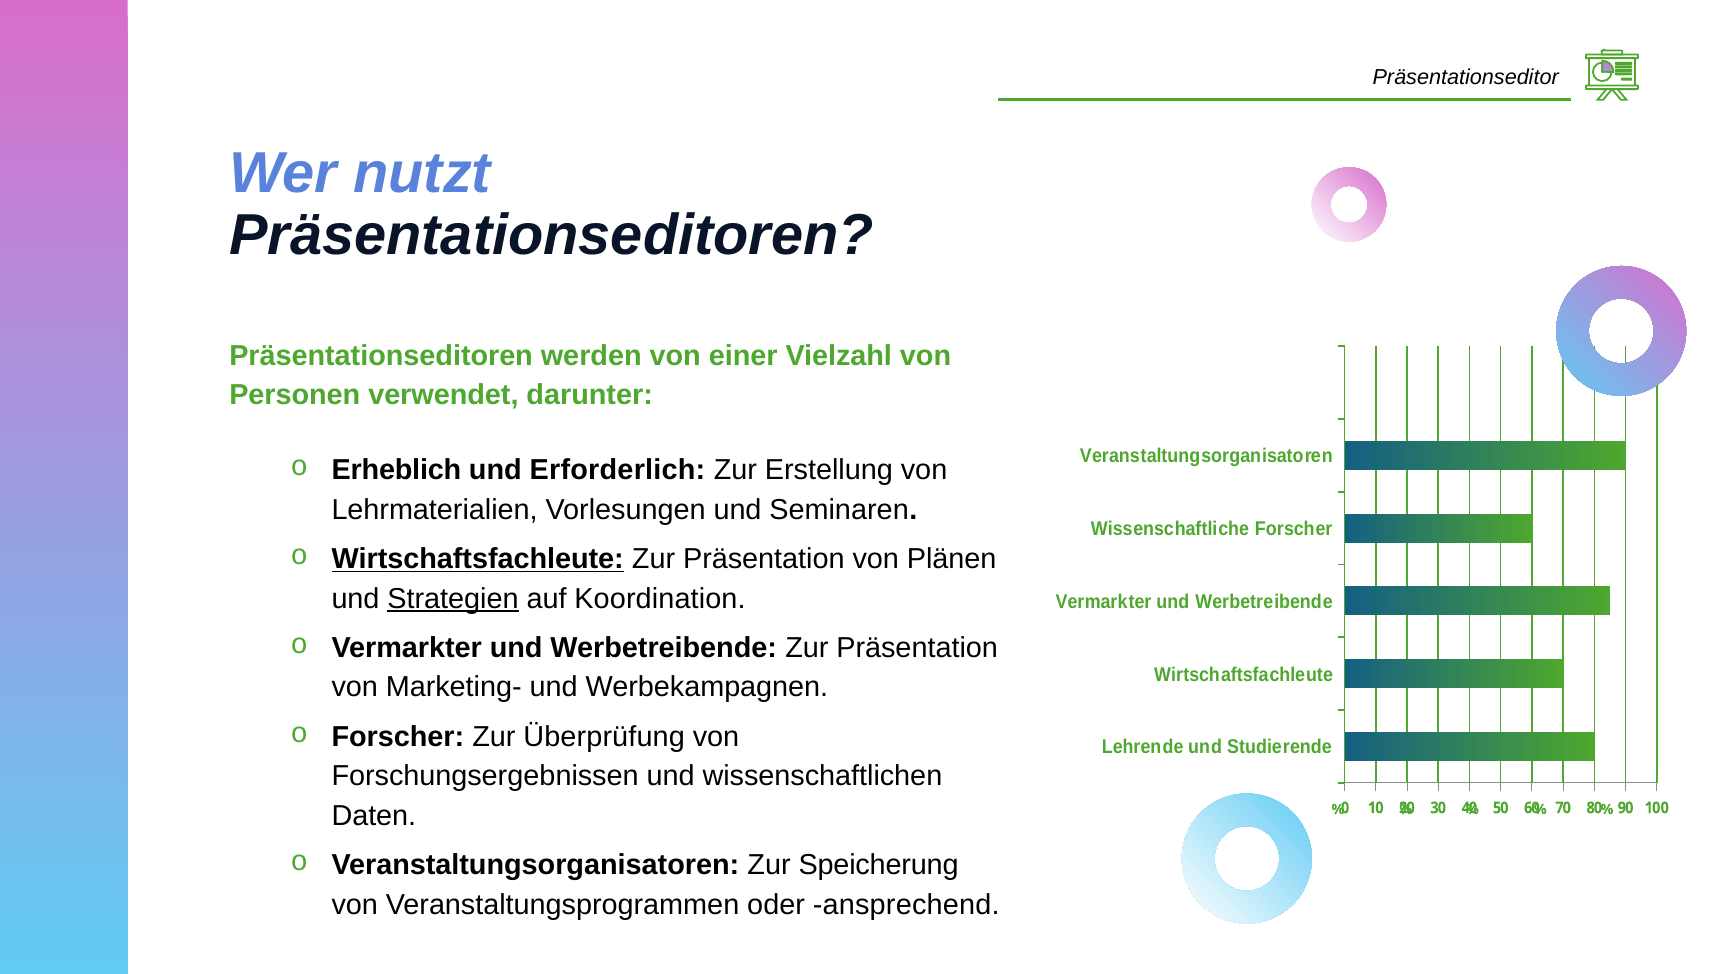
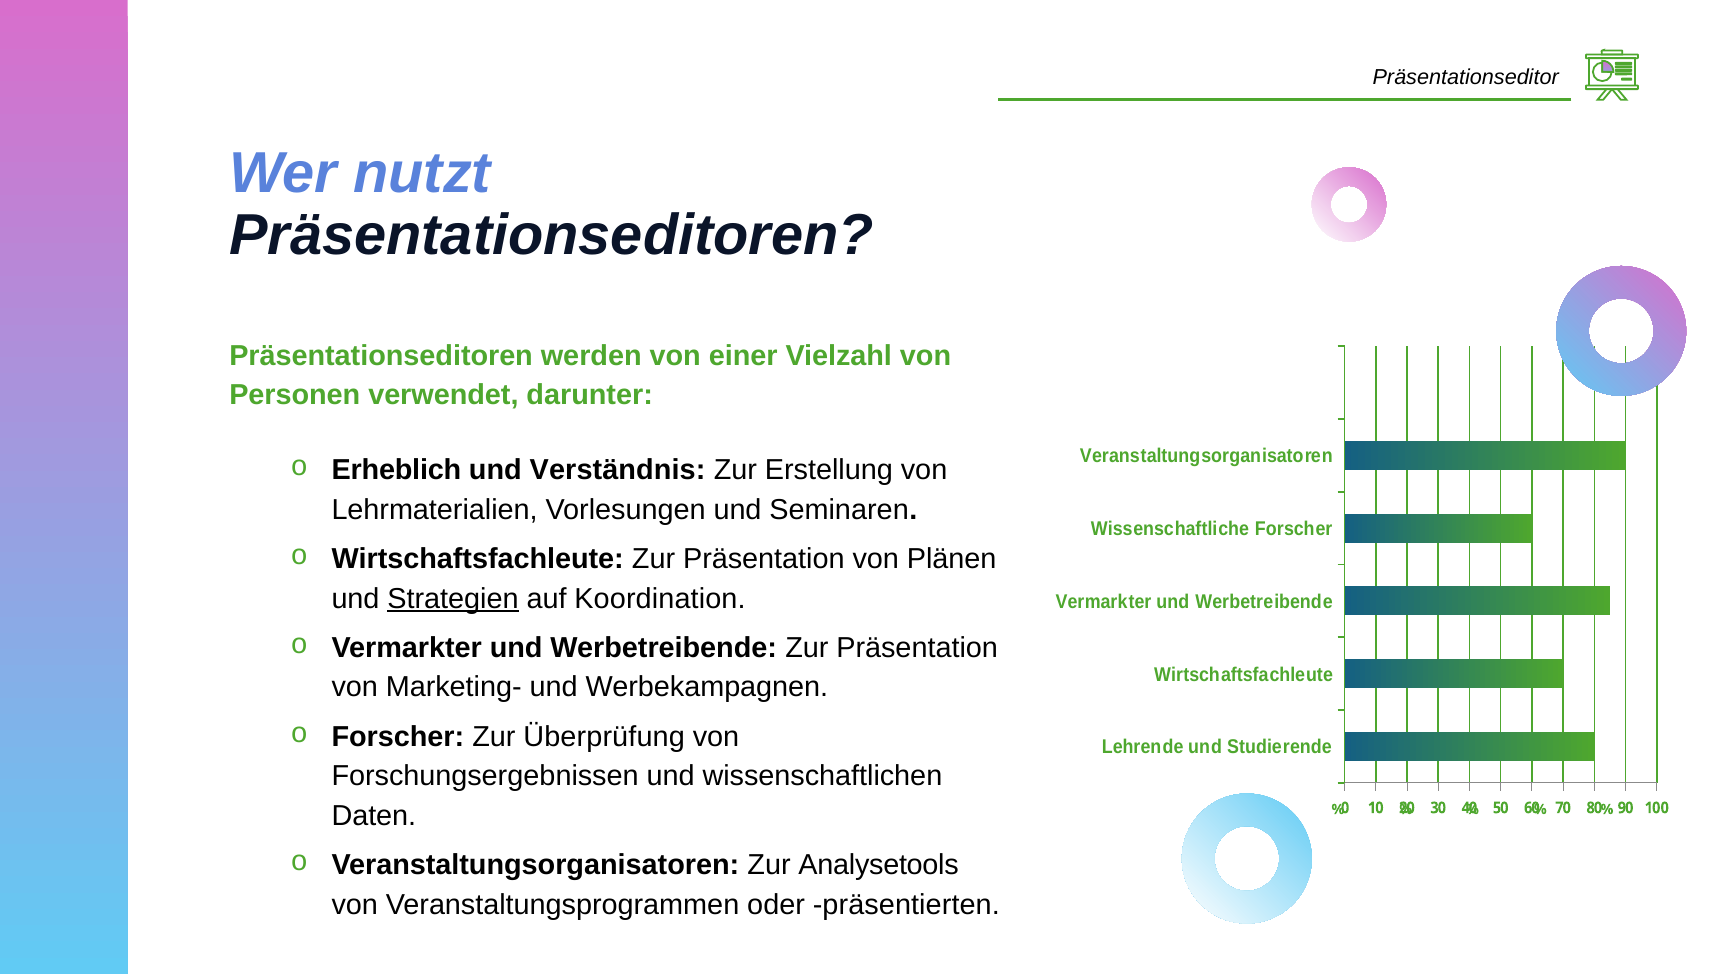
Erforderlich: Erforderlich -> Verständnis (618, 470)
Wirtschaftsfachleute underline: present -> none (478, 559)
Speicherung: Speicherung -> Analysetools (879, 865)
ansprechend: ansprechend -> präsentierten (906, 905)
